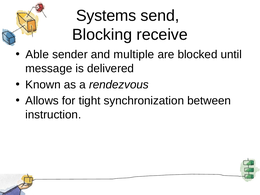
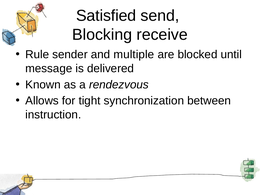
Systems: Systems -> Satisfied (106, 16)
Able: Able -> Rule (37, 55)
